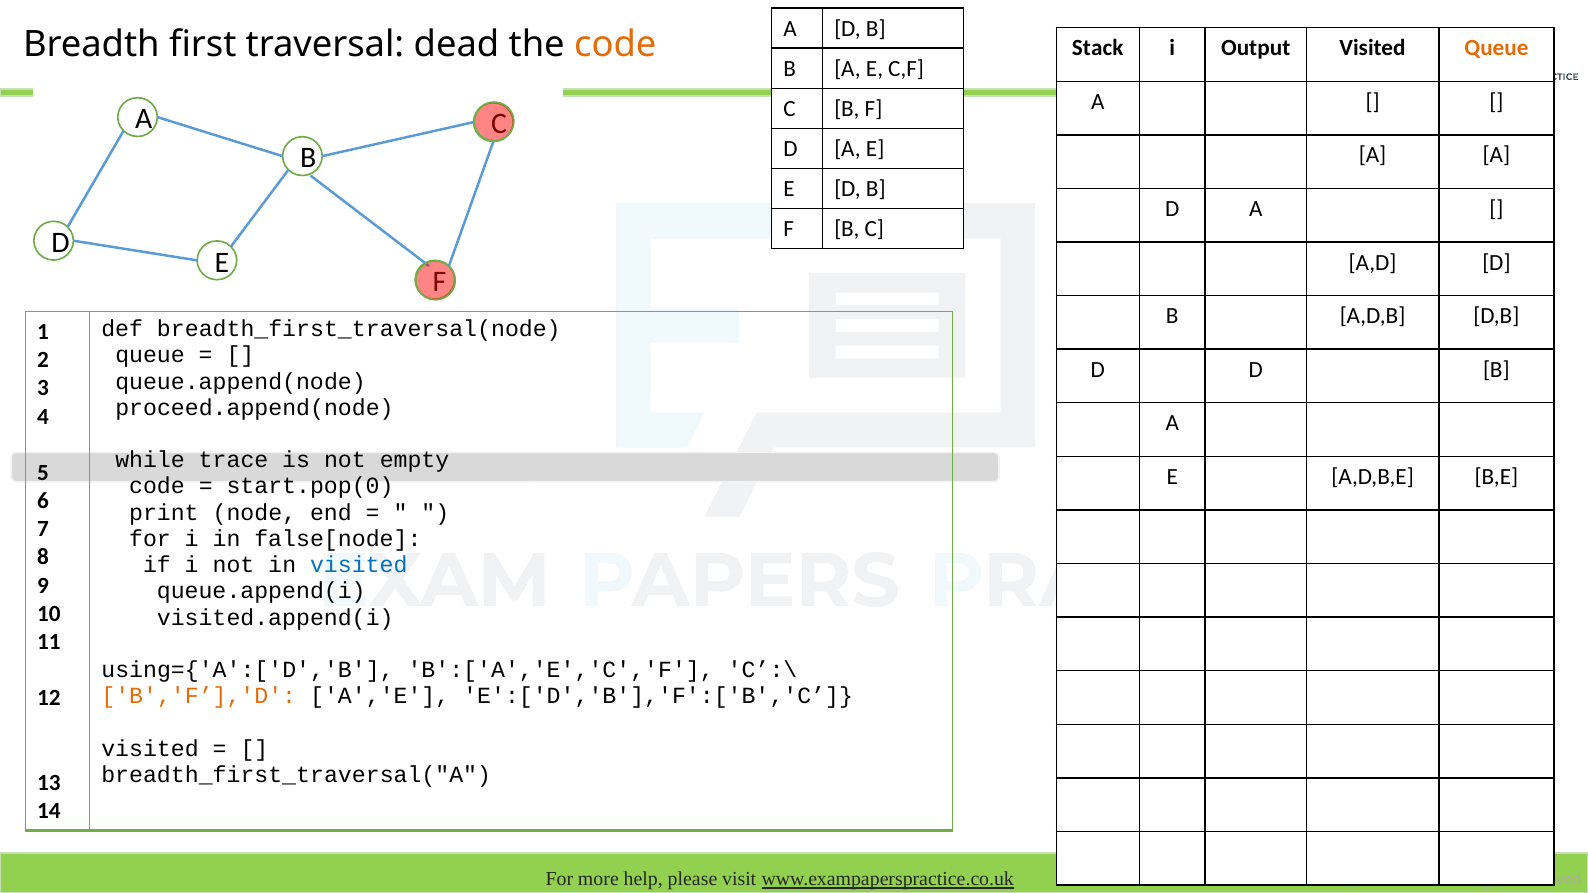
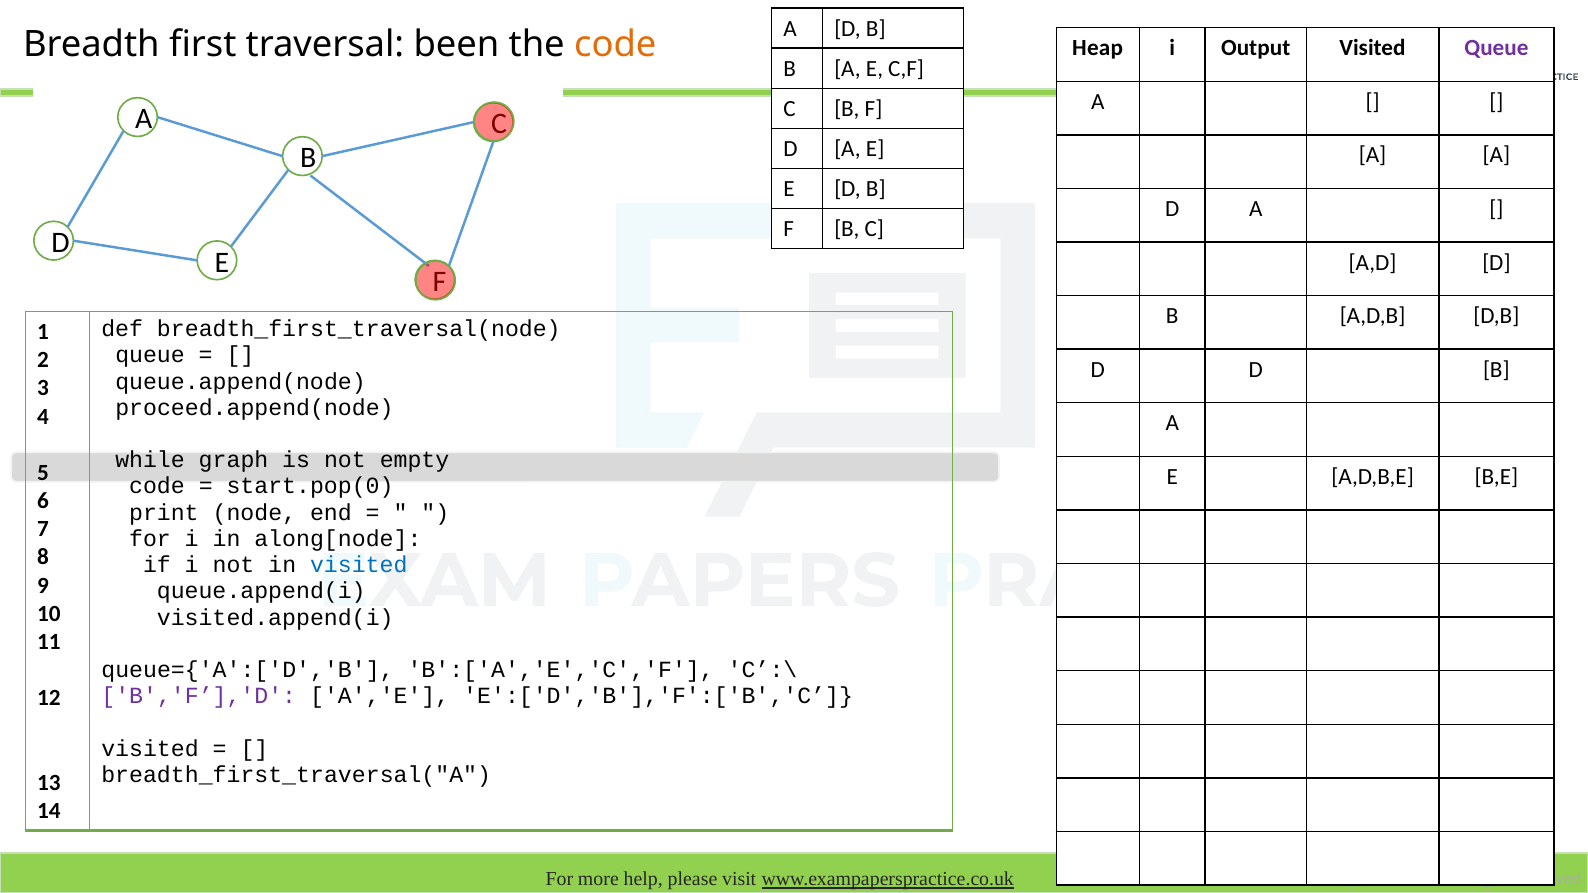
dead: dead -> been (457, 44)
Stack: Stack -> Heap (1098, 48)
Queue colour: orange -> purple (1496, 48)
trace: trace -> graph (234, 460)
false[node: false[node -> along[node (338, 539)
using={'A':['D','B: using={'A':['D','B -> queue={'A':['D','B (248, 670)
B','F’],'D colour: orange -> purple (199, 696)
